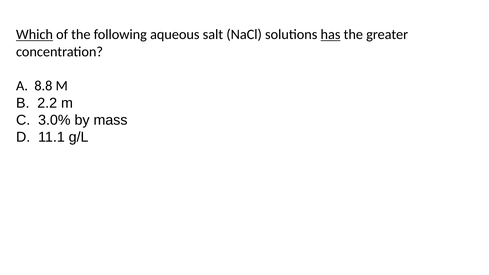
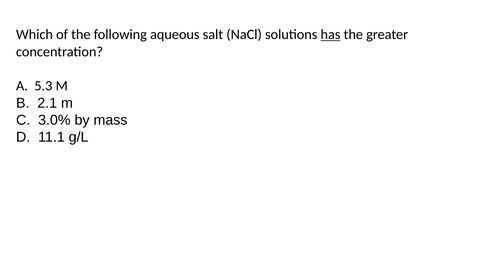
Which underline: present -> none (34, 35)
8.8: 8.8 -> 5.3 (43, 86)
2.2: 2.2 -> 2.1 (47, 103)
